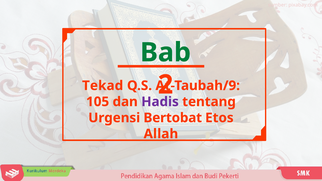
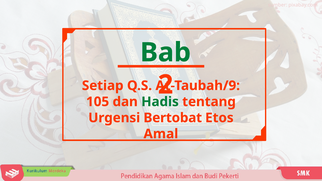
Tekad: Tekad -> Setiap (103, 86)
Hadis colour: purple -> green (160, 102)
Allah: Allah -> Amal (161, 134)
